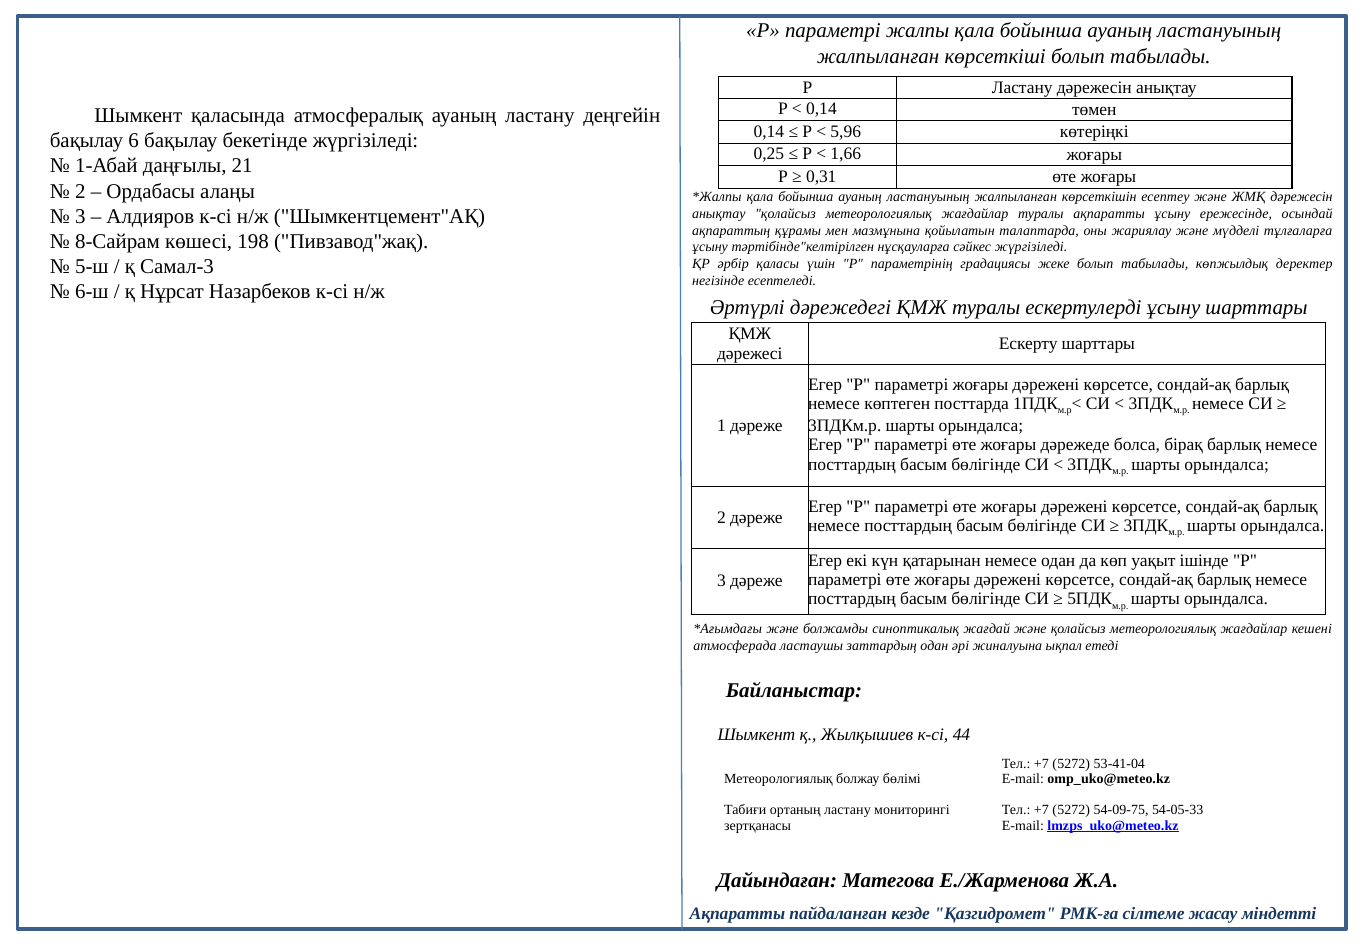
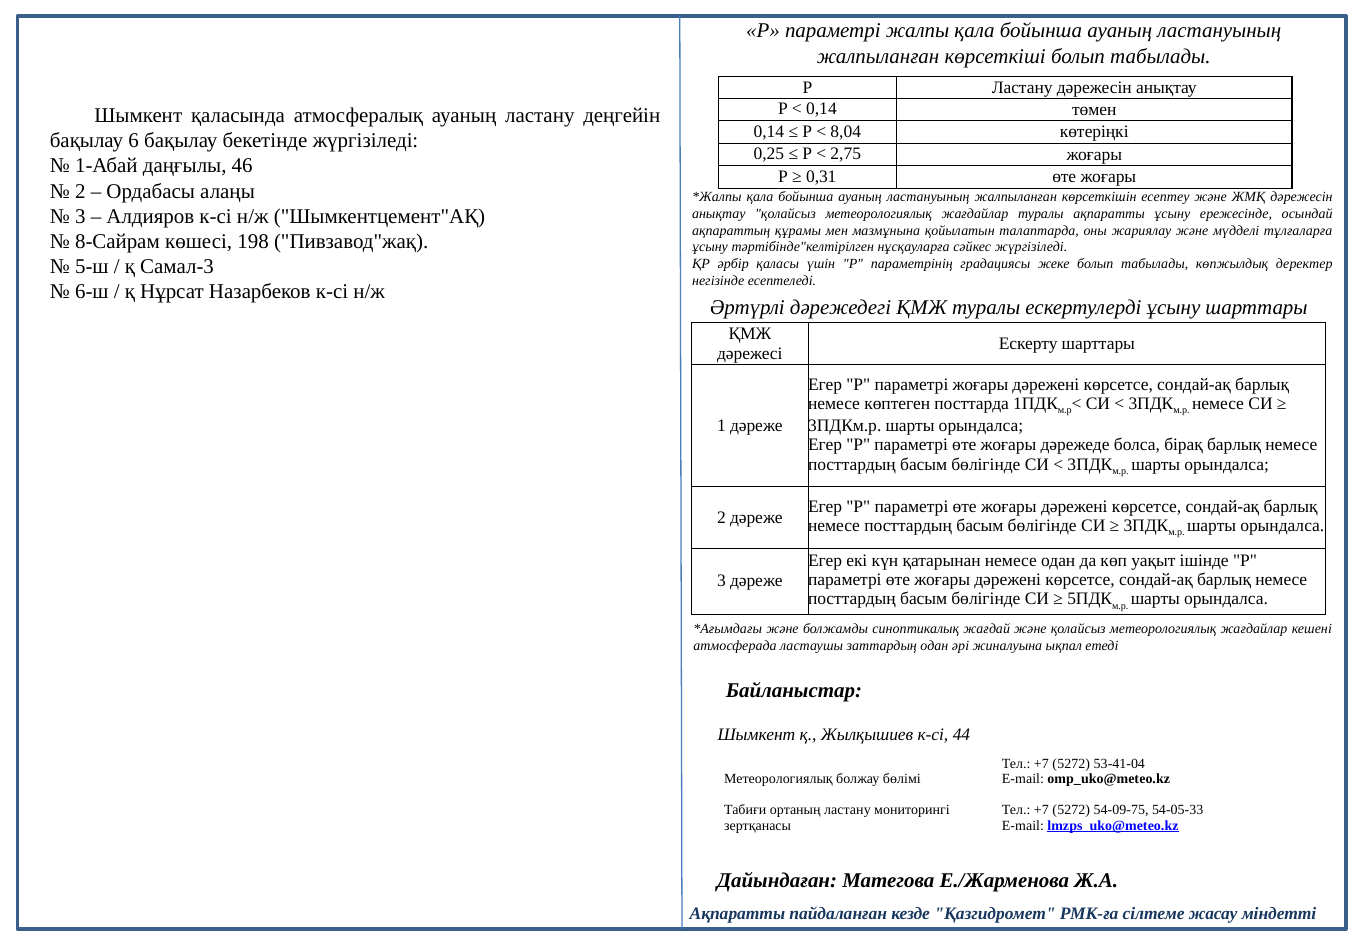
5,96: 5,96 -> 8,04 (846, 131)
1,66: 1,66 -> 2,75 (846, 154)
21: 21 -> 46 (242, 166)
